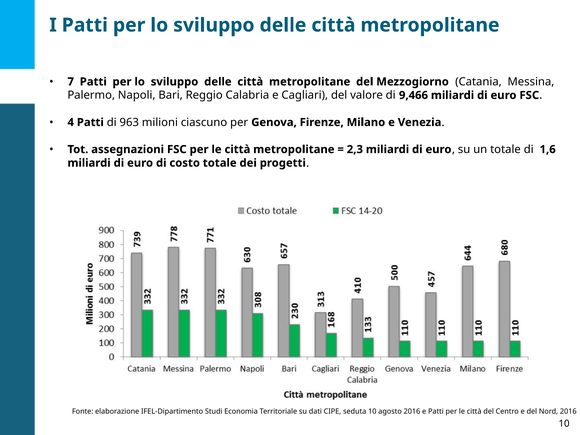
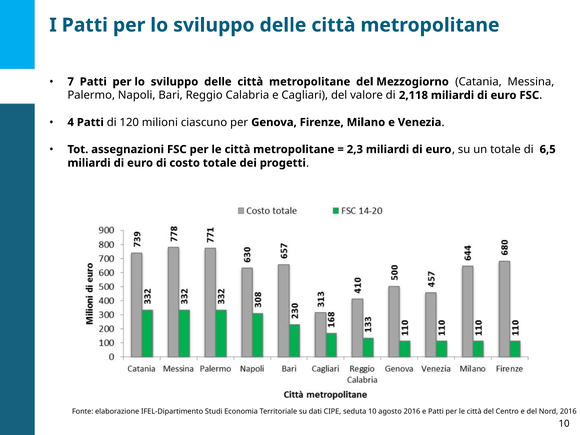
9,466: 9,466 -> 2,118 (413, 95)
963: 963 -> 120 (129, 122)
1,6: 1,6 -> 6,5 (548, 149)
